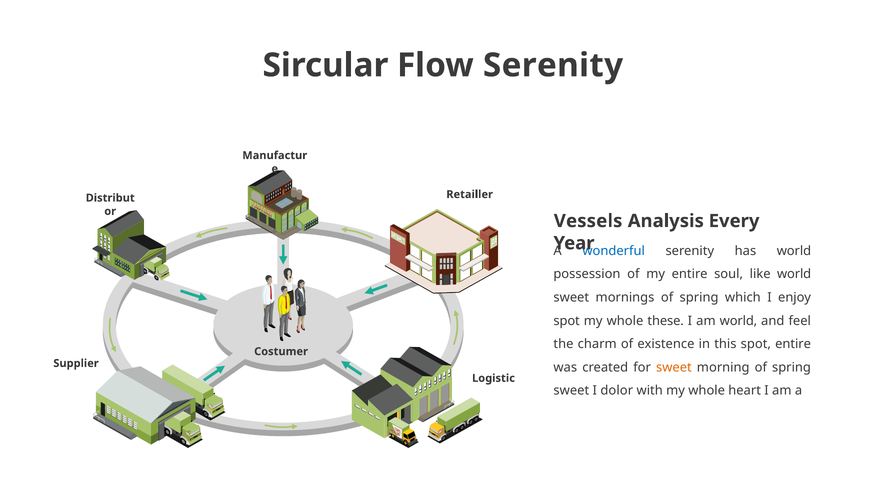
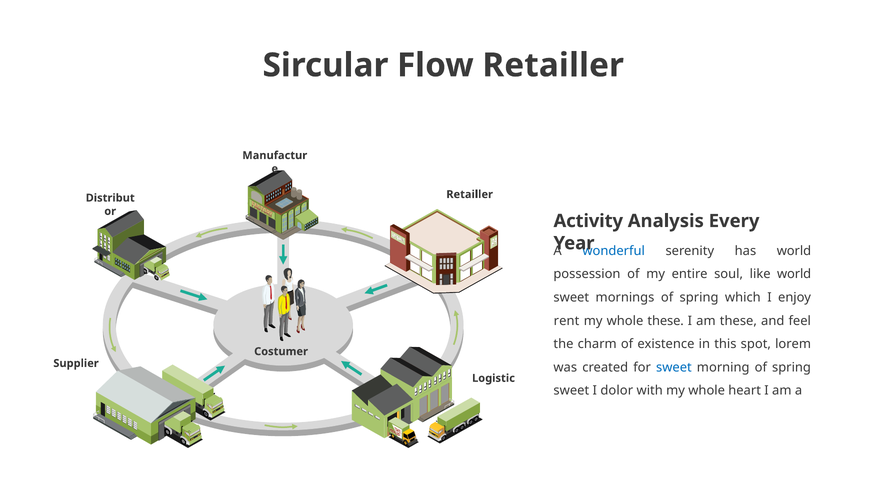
Flow Serenity: Serenity -> Retailler (553, 65)
Vessels: Vessels -> Activity (588, 221)
spot: spot -> rent (567, 321)
am world: world -> these (738, 321)
spot entire: entire -> lorem (793, 344)
sweet colour: orange -> blue (674, 367)
